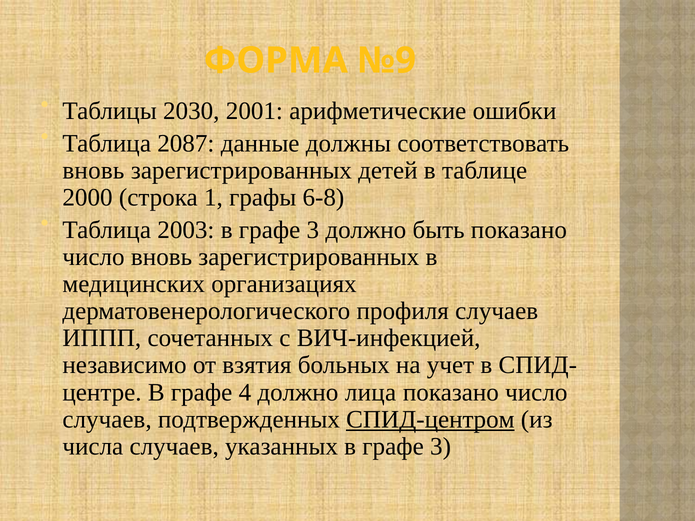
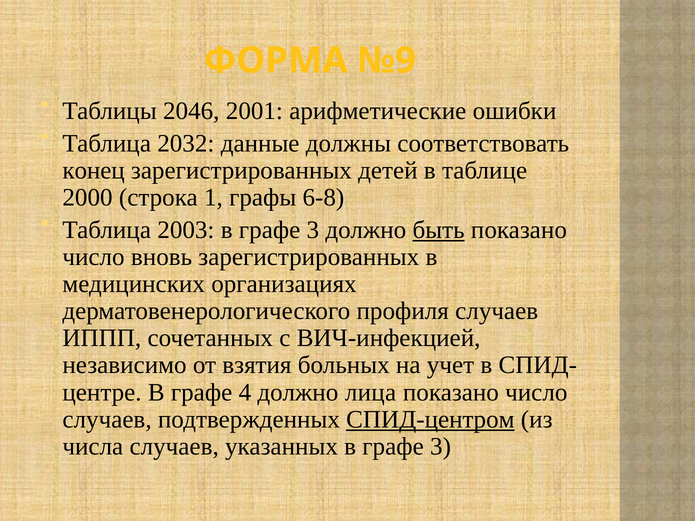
2030: 2030 -> 2046 (191, 111)
2087: 2087 -> 2032 (186, 143)
вновь: вновь -> конец (94, 171)
быть underline: none -> present (439, 230)
